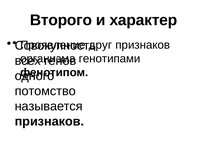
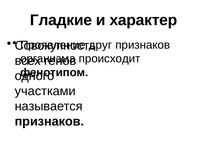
Второго: Второго -> Гладкие (61, 20)
генотипами: генотипами -> происходит (110, 59)
потомство: потомство -> участками (45, 91)
